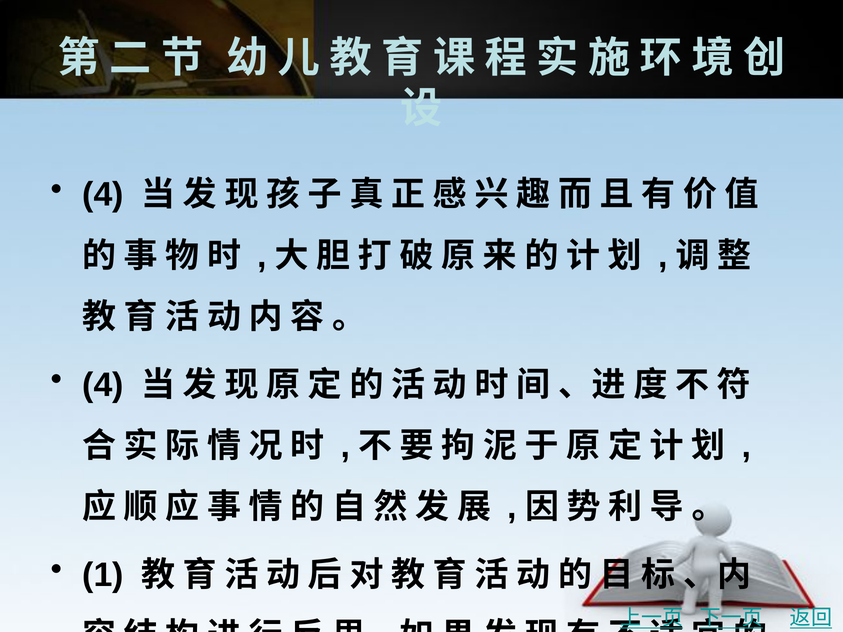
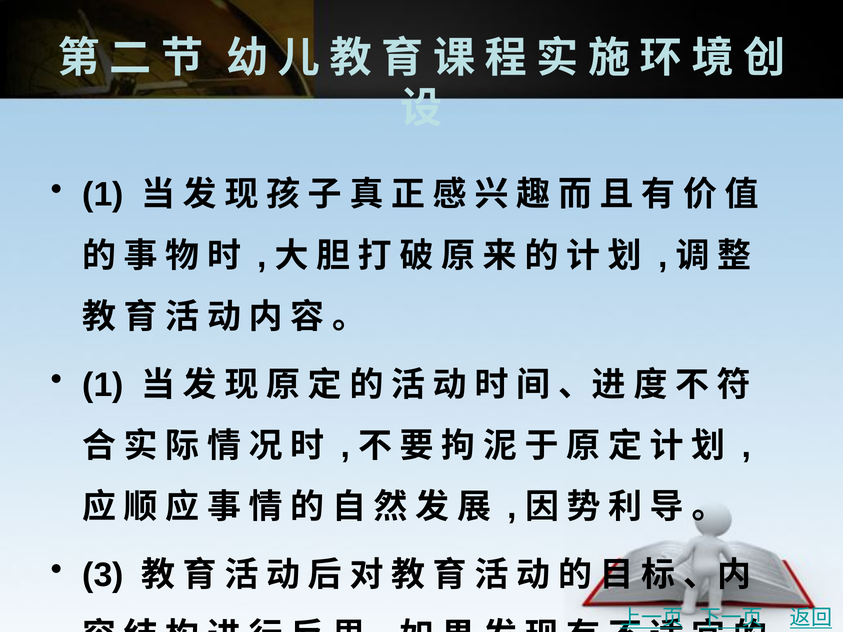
4: 4 -> 1 (103, 195)
4: 4 -> 1 (103, 385)
1: 1 -> 3 (103, 575)
